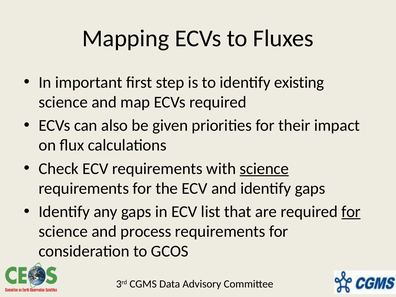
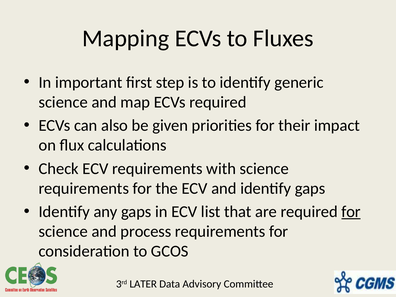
existing: existing -> generic (299, 82)
science underline: present -> none (264, 169)
CGMS: CGMS -> LATER (143, 284)
